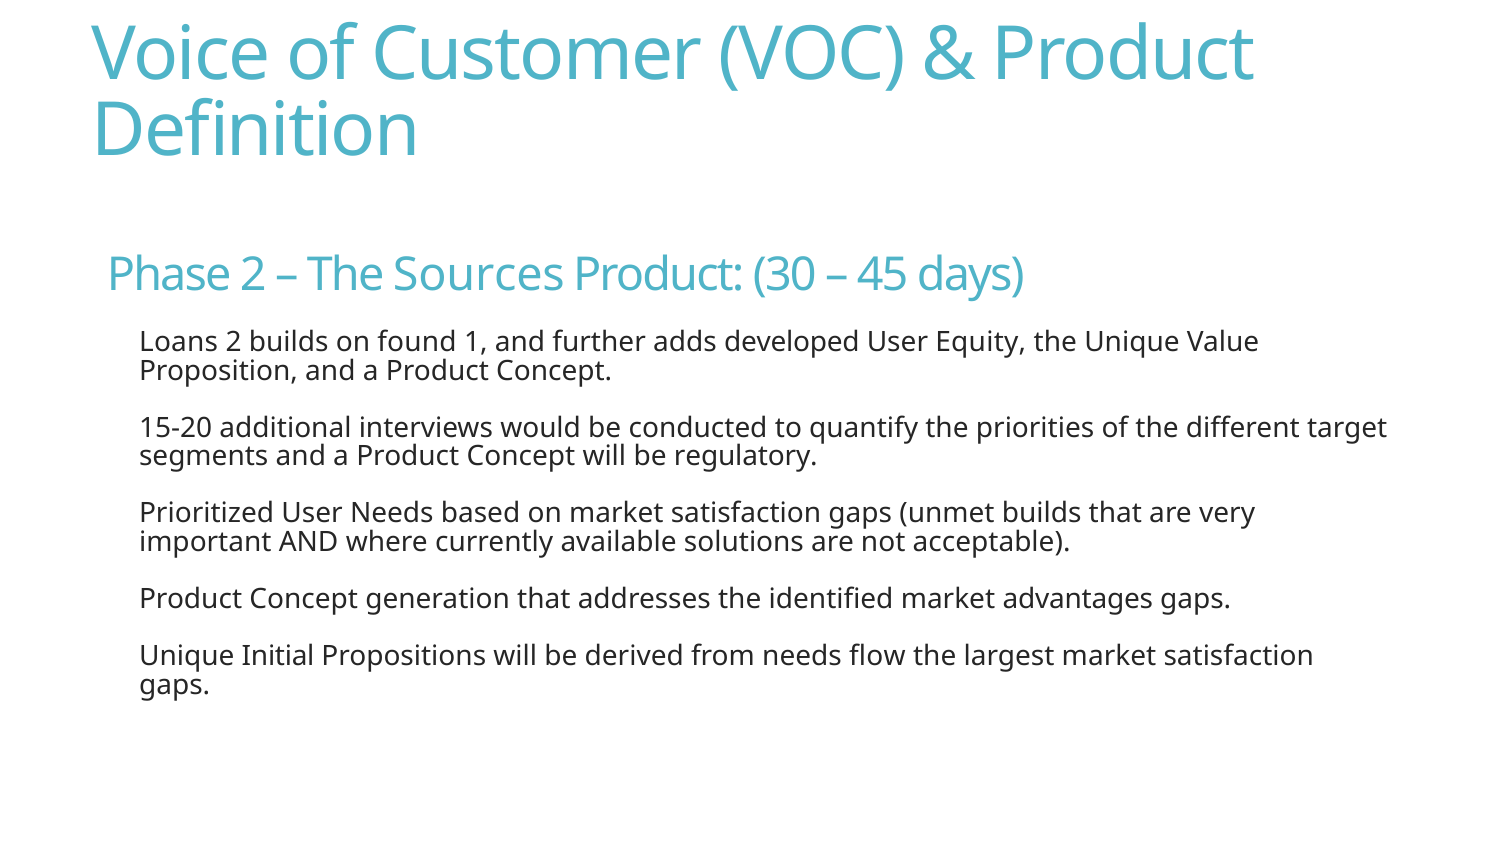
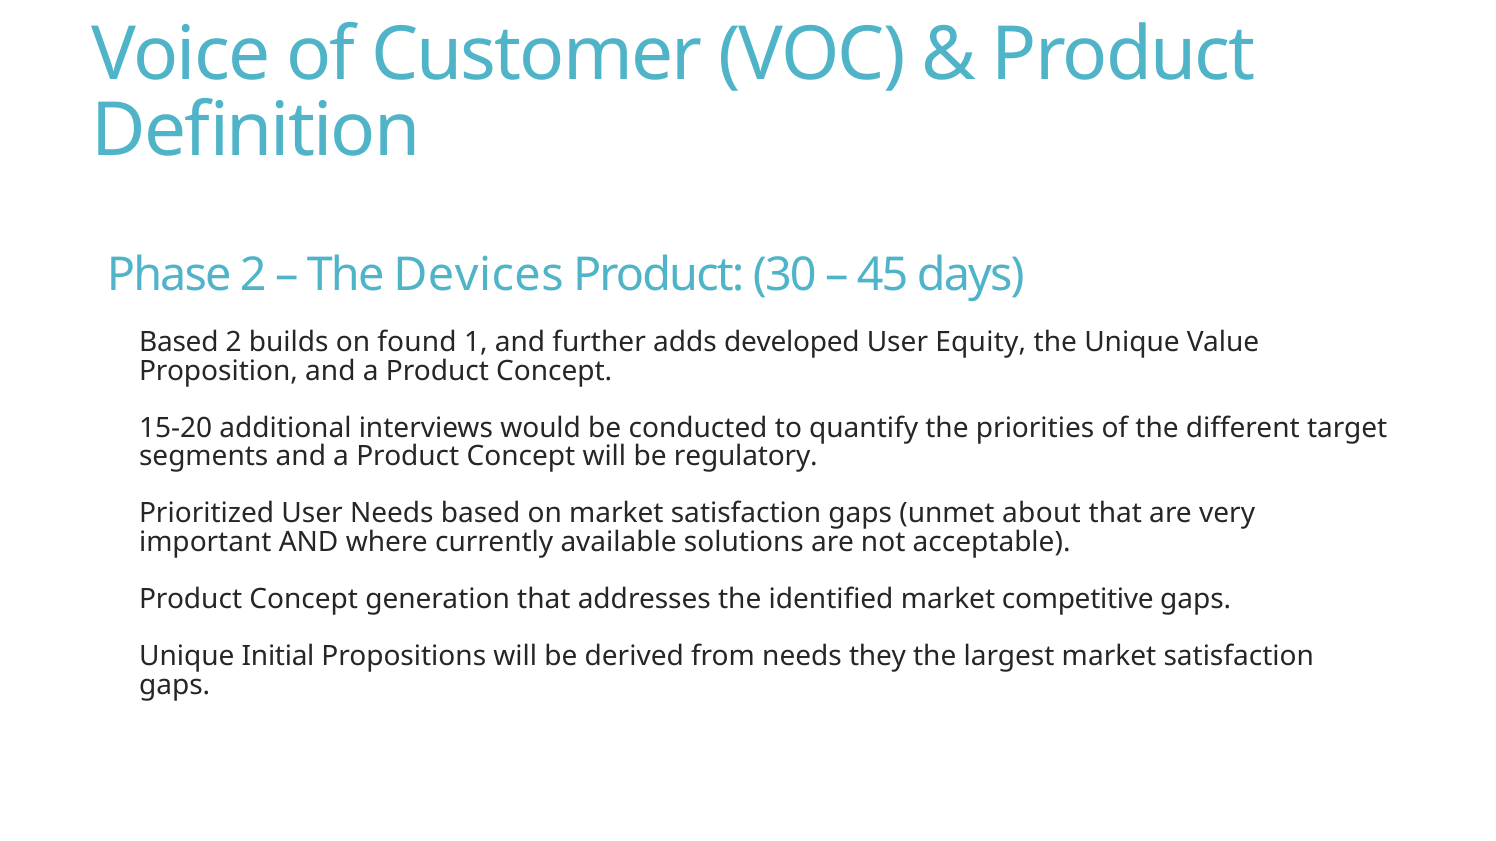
Sources: Sources -> Devices (479, 275)
Loans: Loans -> Based (179, 342)
unmet builds: builds -> about (1041, 514)
advantages: advantages -> competitive (1078, 600)
flow: flow -> they (878, 657)
